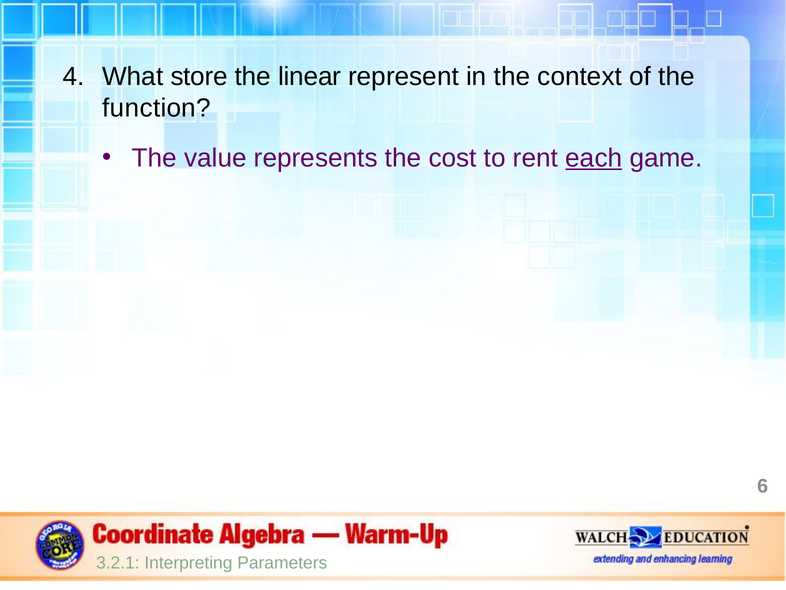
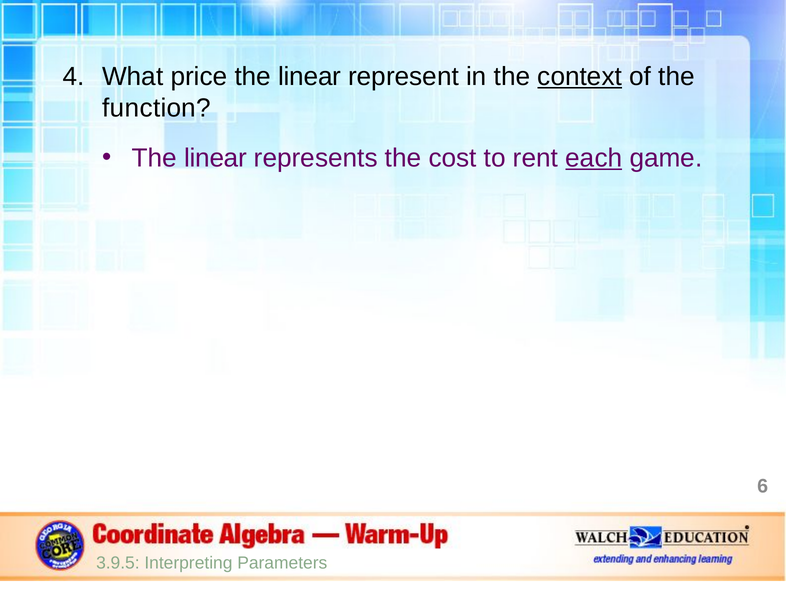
store: store -> price (199, 77)
context underline: none -> present (580, 77)
value: value -> linear (216, 158)
3.2.1: 3.2.1 -> 3.9.5 (118, 563)
